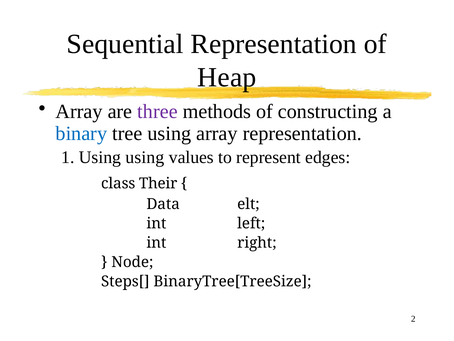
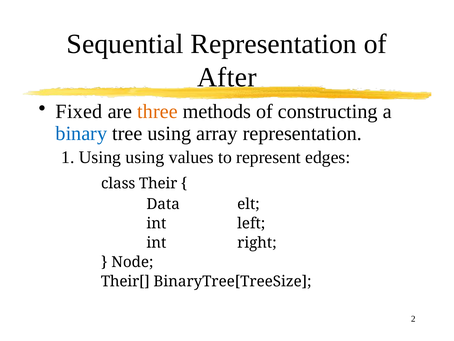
Heap: Heap -> After (227, 77)
Array: Array -> Fixed (79, 111)
three colour: purple -> orange (157, 111)
Steps[: Steps[ -> Their[ (125, 281)
